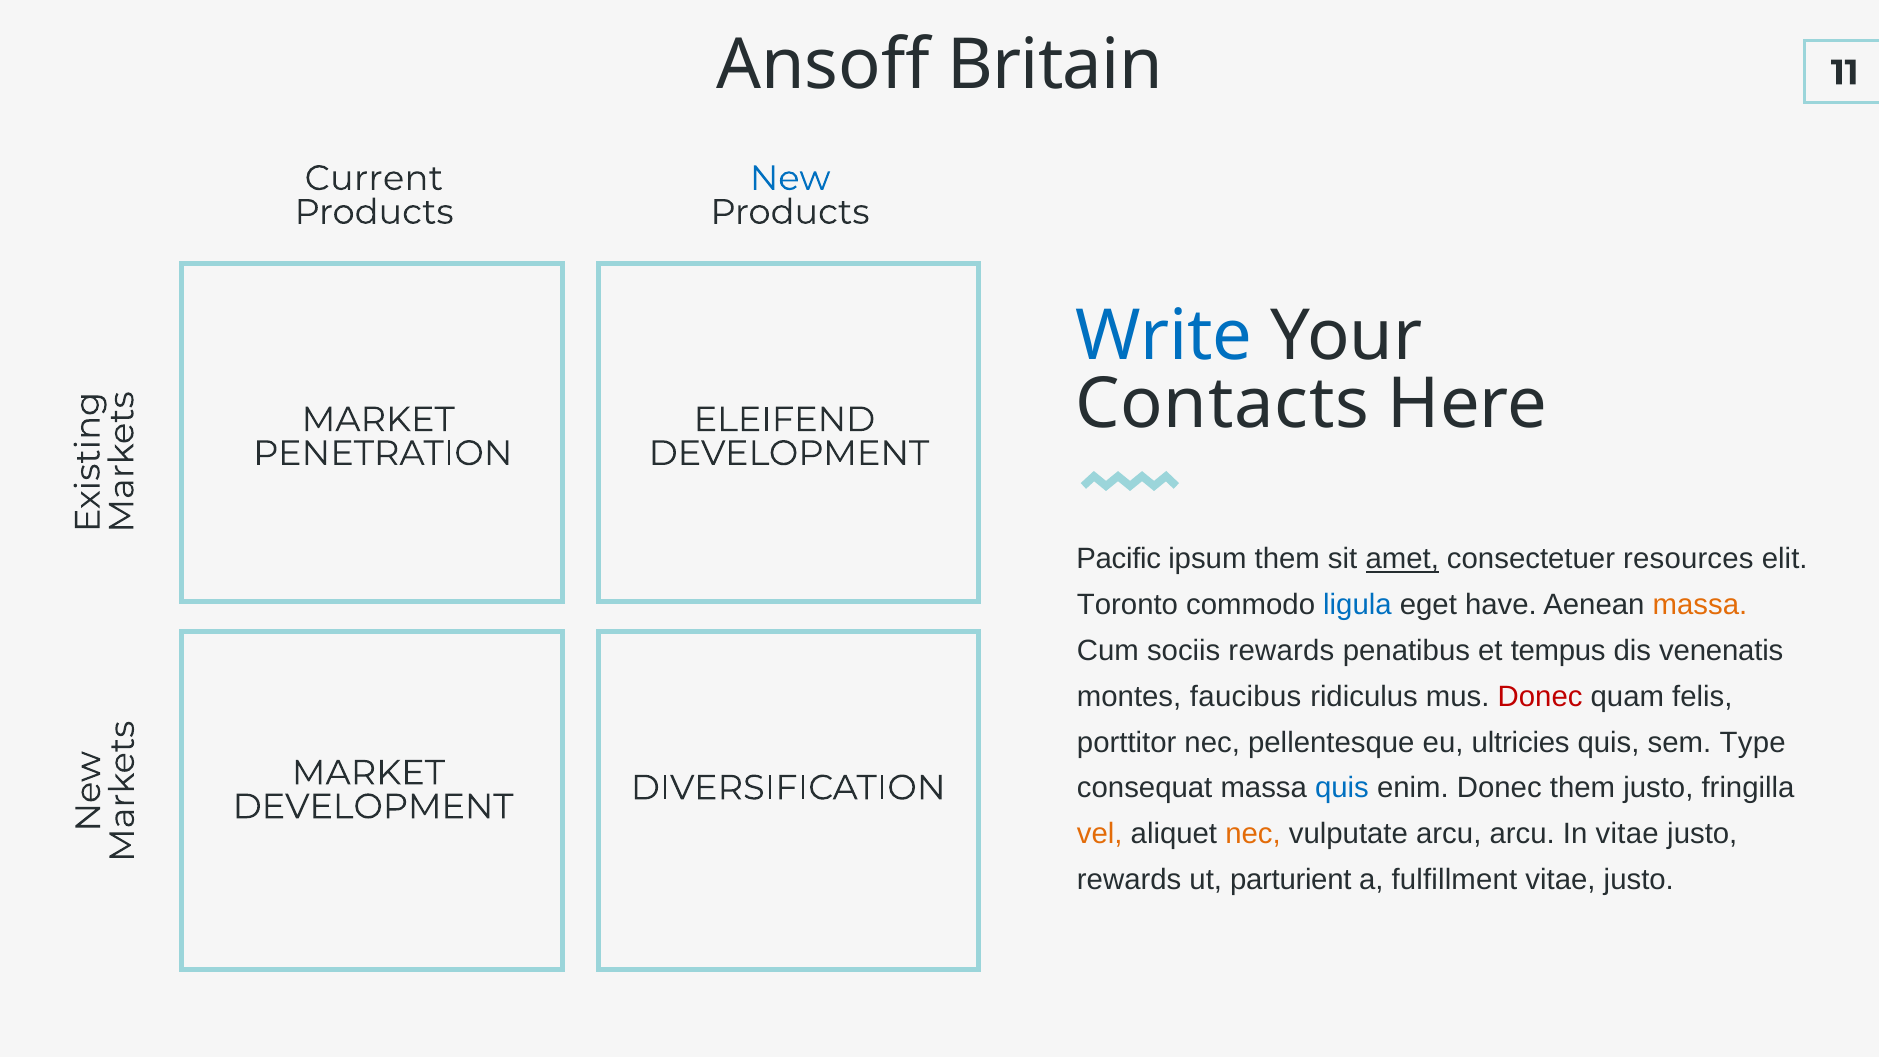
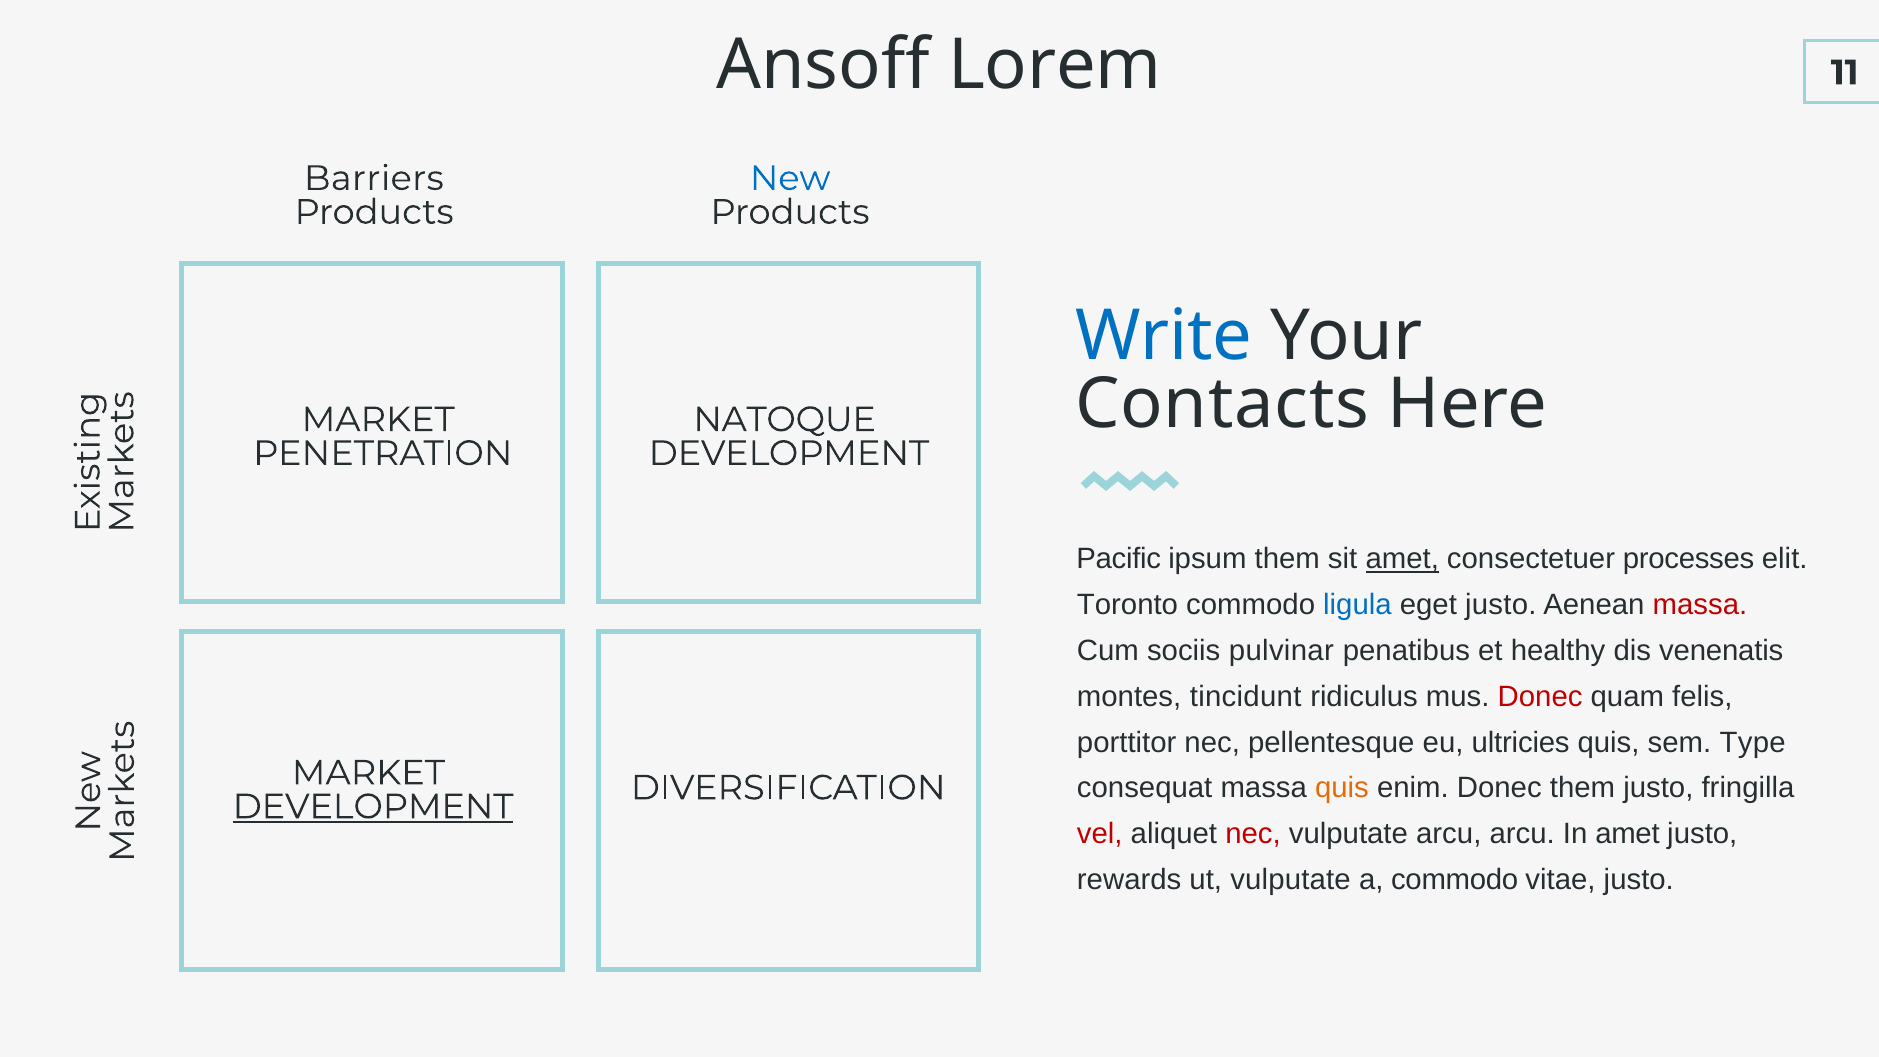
Britain: Britain -> Lorem (1055, 65)
Current: Current -> Barriers (374, 178)
ELEIFEND: ELEIFEND -> NATOQUE (785, 420)
resources: resources -> processes (1689, 559)
eget have: have -> justo (1501, 605)
massa colour: orange -> red (1700, 605)
sociis rewards: rewards -> pulvinar (1281, 651)
tempus: tempus -> healthy (1558, 651)
faucibus: faucibus -> tincidunt (1246, 697)
quis colour: blue -> orange (1342, 788)
DEVELOPMENT underline: none -> present (373, 807)
vel colour: orange -> red (1100, 834)
nec colour: orange -> red (1253, 834)
In vitae: vitae -> amet (1627, 834)
ut parturient: parturient -> vulputate (1291, 880)
a fulfillment: fulfillment -> commodo (1455, 880)
